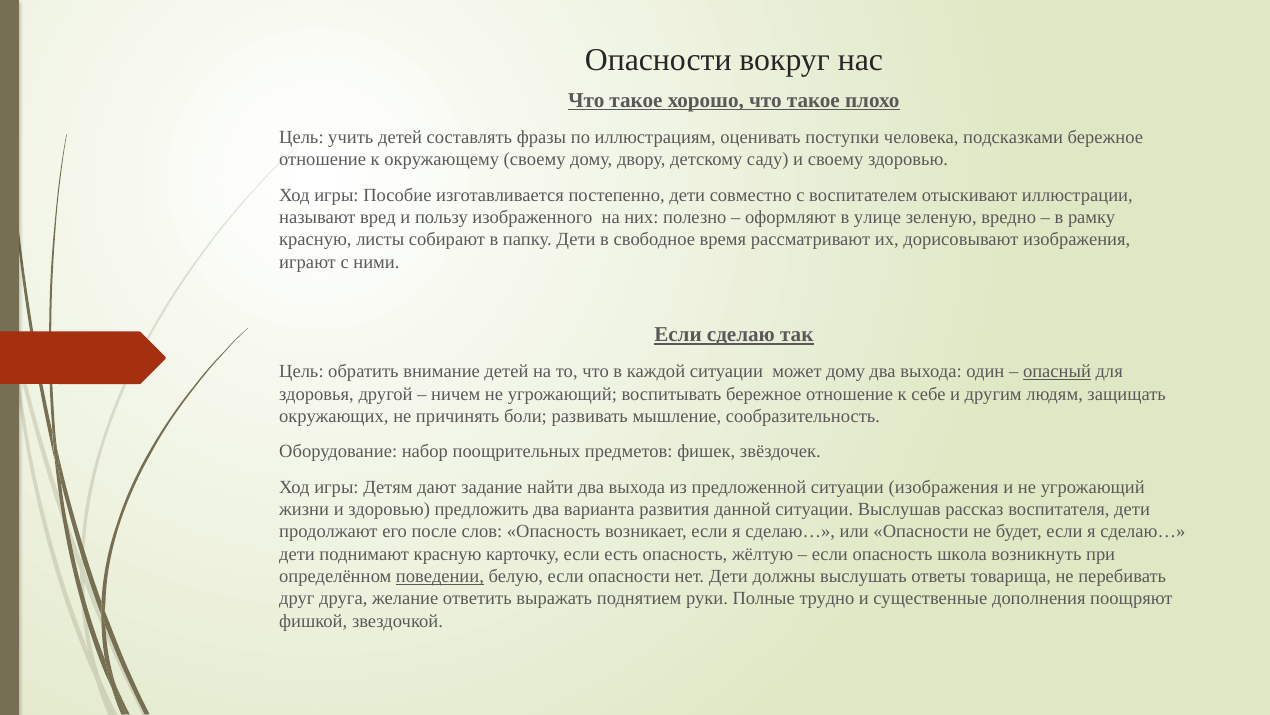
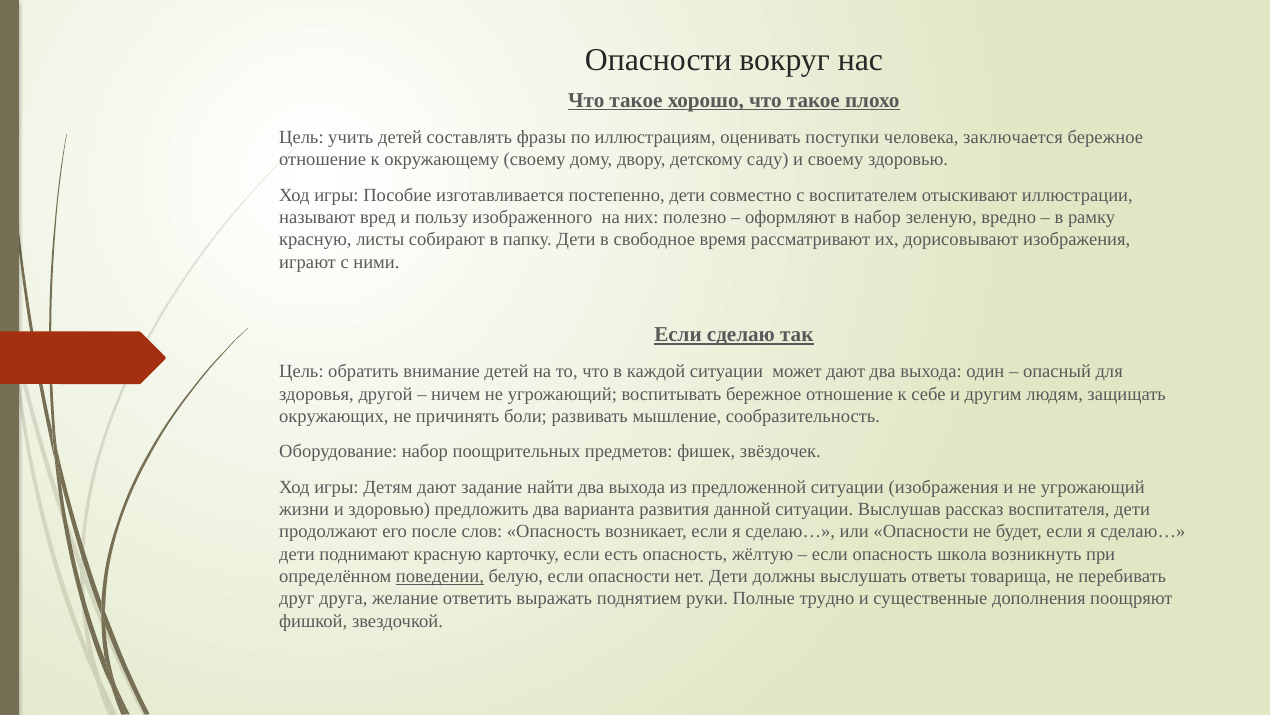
подсказками: подсказками -> заключается (1013, 137)
в улице: улице -> набор (877, 217)
может дому: дому -> дают (846, 371)
опасный underline: present -> none (1057, 371)
